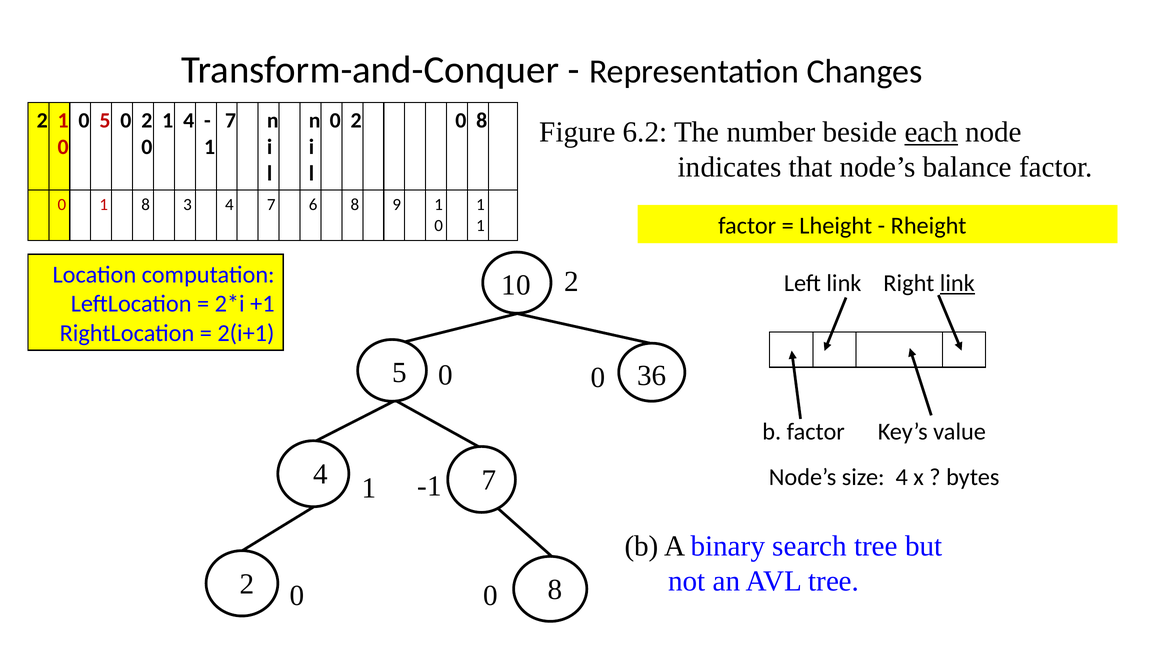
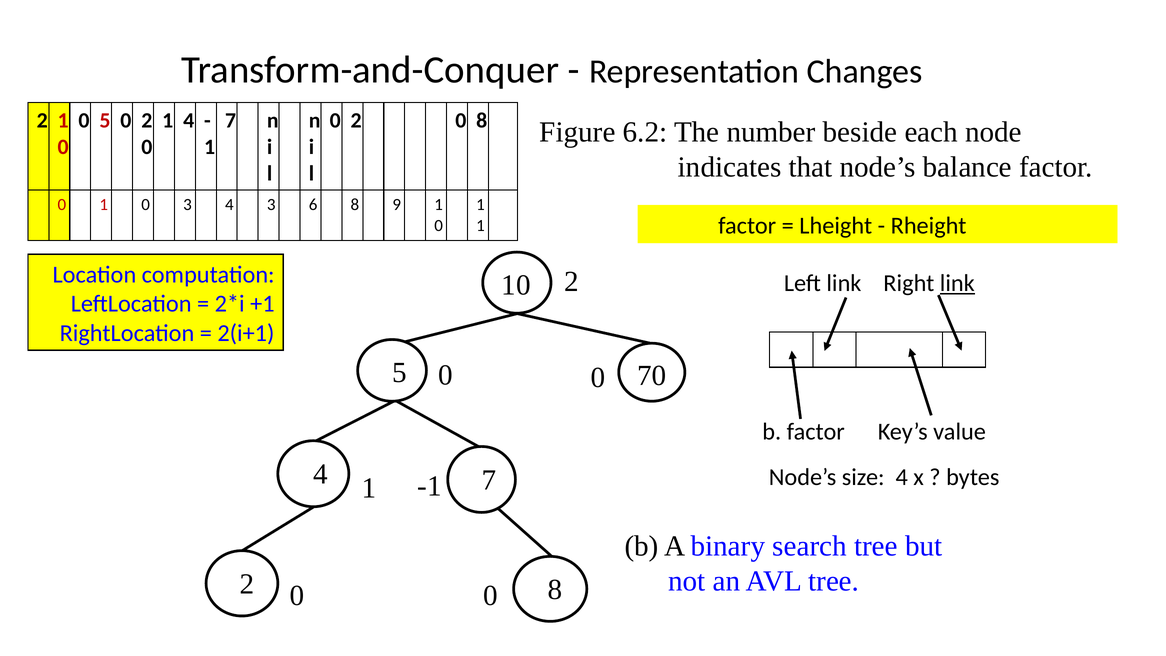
each underline: present -> none (931, 132)
0 1 8: 8 -> 0 (146, 205)
3 4 7: 7 -> 3 (271, 205)
36: 36 -> 70 (652, 376)
